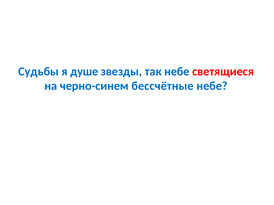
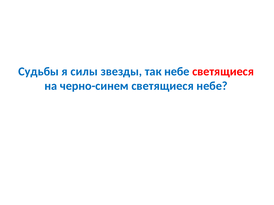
душе: душе -> силы (84, 72)
черно-синем бессчётные: бессчётные -> светящиеся (163, 86)
